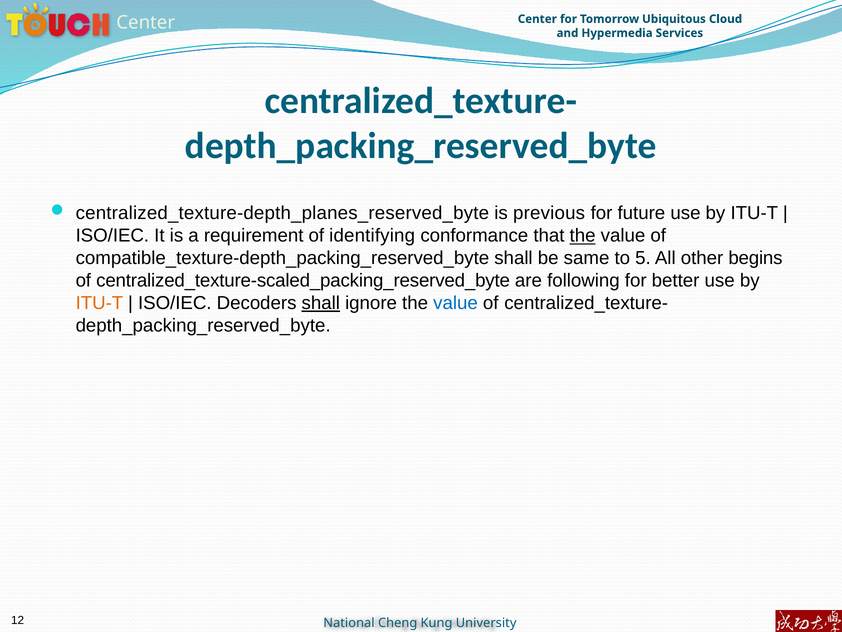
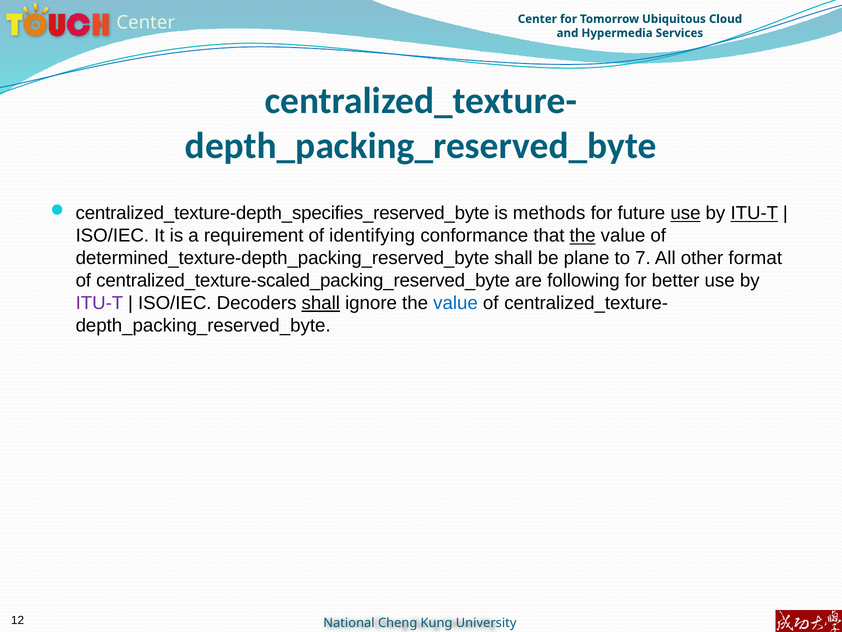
centralized_texture-depth_planes_reserved_byte: centralized_texture-depth_planes_reserved_byte -> centralized_texture-depth_specifies_reserved_byte (283, 213)
previous: previous -> methods (549, 213)
use underline: none -> present (685, 213)
ITU-T underline: none -> present (754, 213)
compatible_texture-depth_packing_reserved_byte: compatible_texture-depth_packing_reserved_byte -> determined_texture-depth_packing_reserved_byte (282, 258)
same: same -> plane (587, 258)
5: 5 -> 7 (643, 258)
begins: begins -> format (755, 258)
ITU-T colour: orange -> purple (99, 303)
